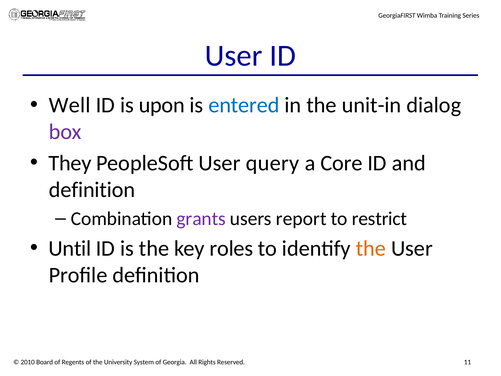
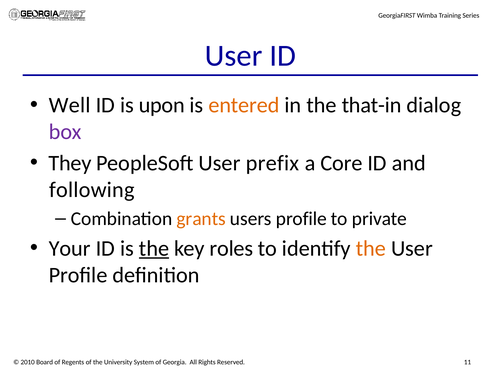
entered colour: blue -> orange (244, 105)
unit-in: unit-in -> that-in (372, 105)
query: query -> prefix (273, 163)
definition: definition -> following (92, 190)
grants colour: purple -> orange (201, 219)
users report: report -> profile (301, 219)
restrict: restrict -> private (379, 219)
Until: Until -> Your (70, 248)
the underline: none -> present (154, 248)
